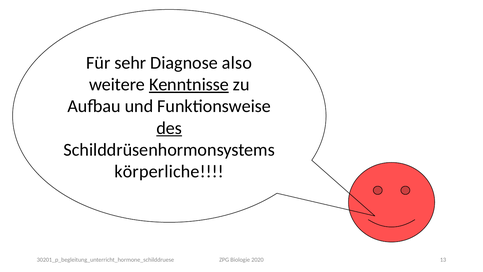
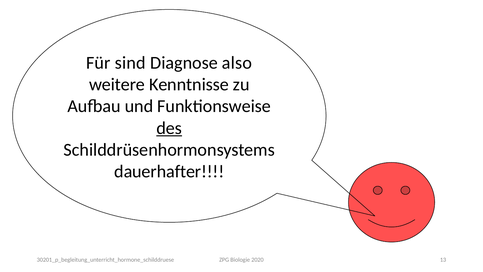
sehr: sehr -> sind (130, 63)
Kenntnisse underline: present -> none (189, 84)
körperliche: körperliche -> dauerhafter (169, 171)
